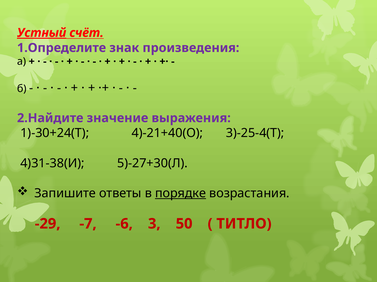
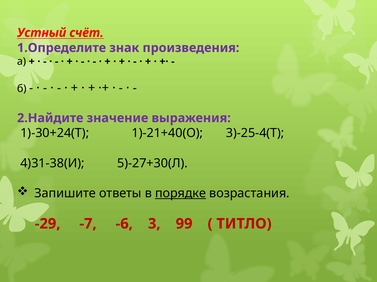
Устный underline: present -> none (42, 33)
4)-21+40(О: 4)-21+40(О -> 1)-21+40(О (167, 133)
50: 50 -> 99 (184, 224)
